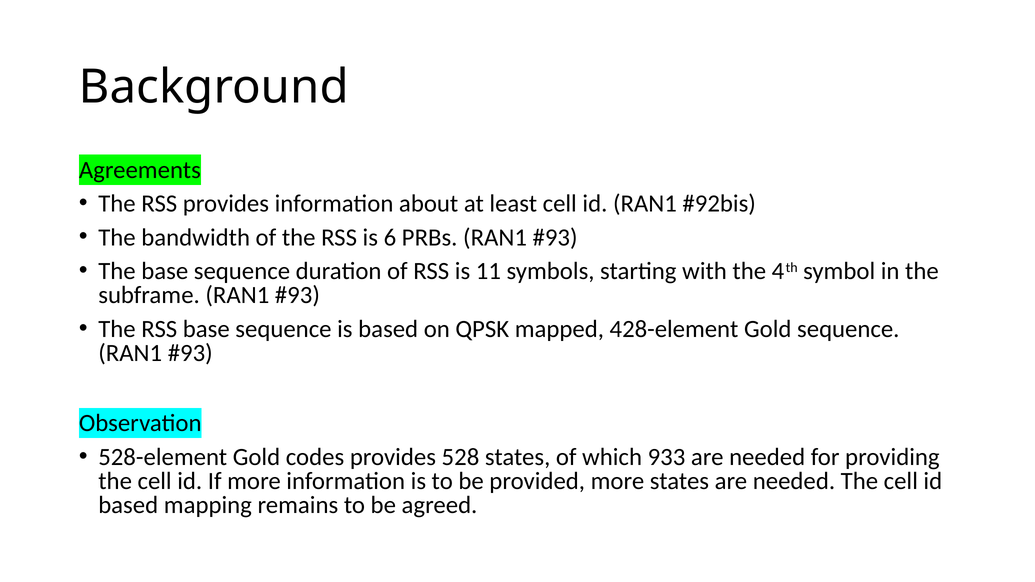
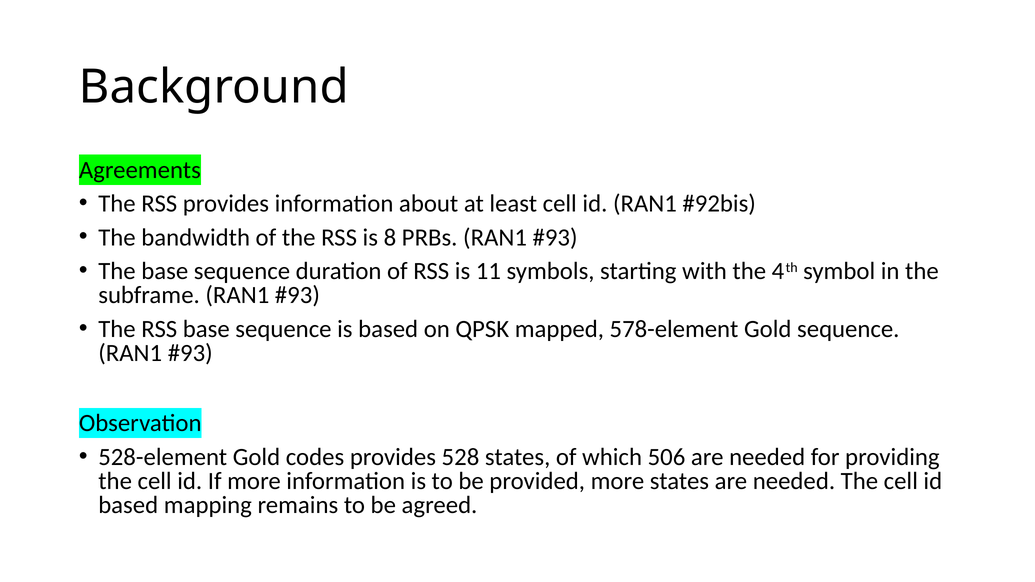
6: 6 -> 8 (390, 237)
428-element: 428-element -> 578-element (674, 329)
933: 933 -> 506 (667, 457)
